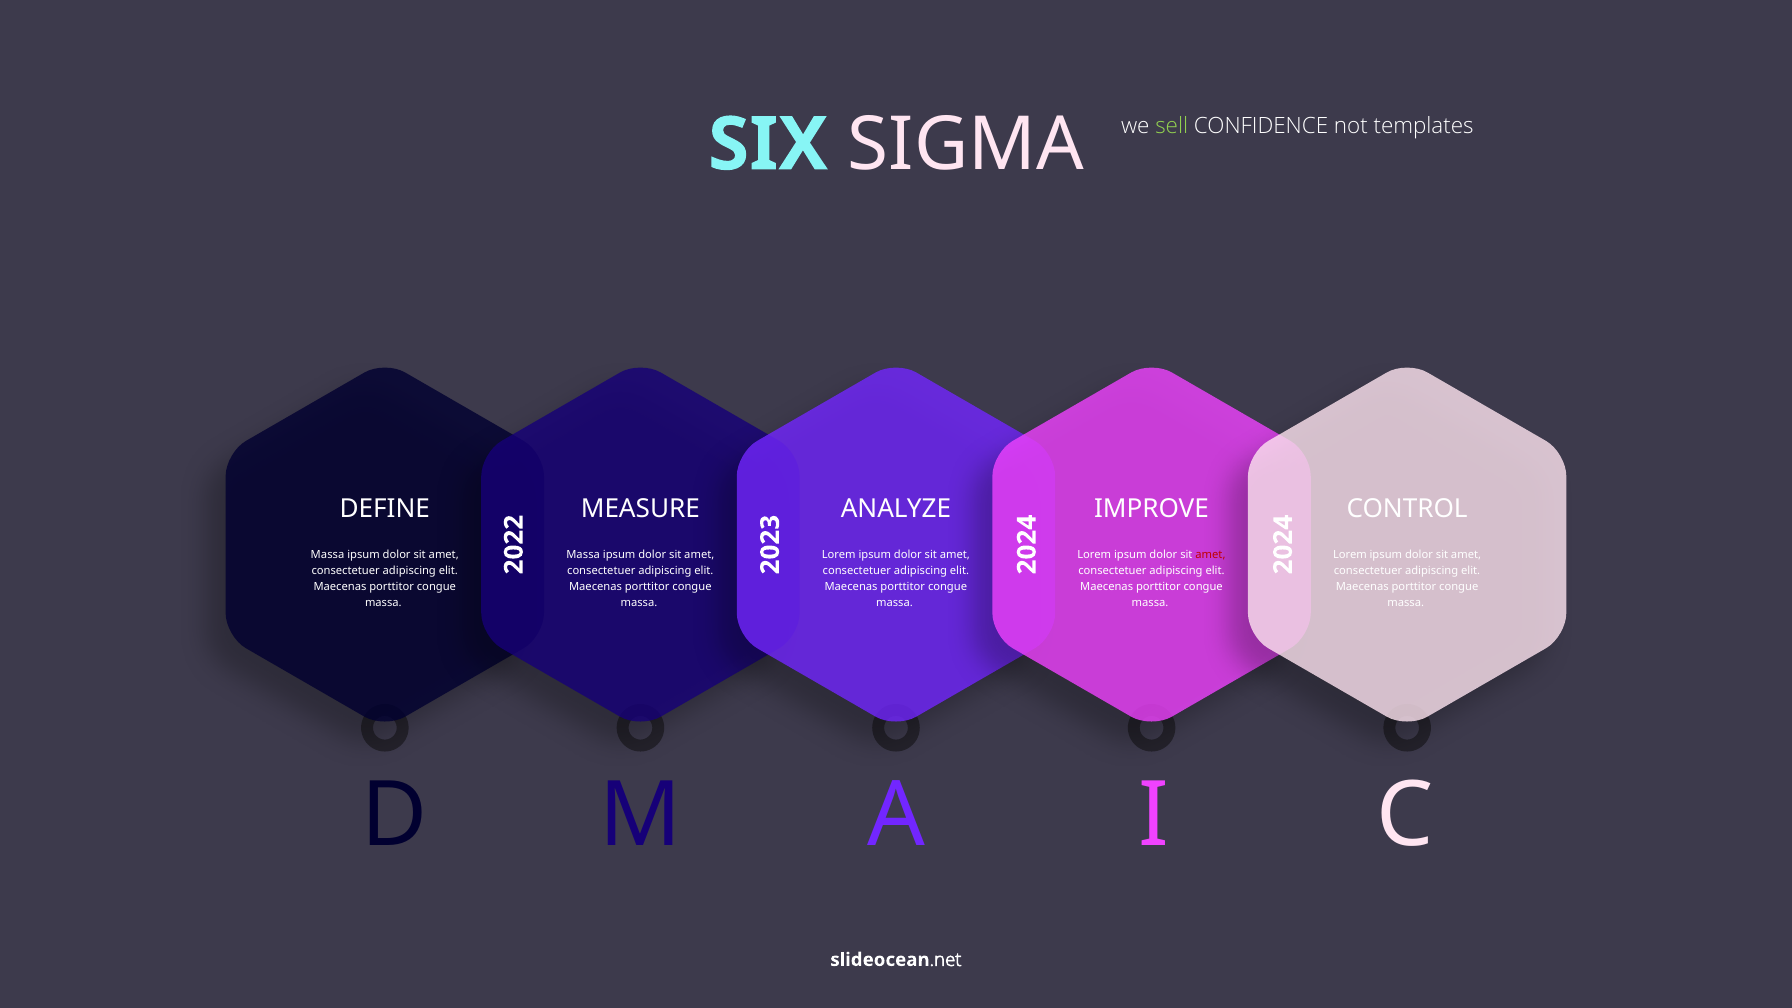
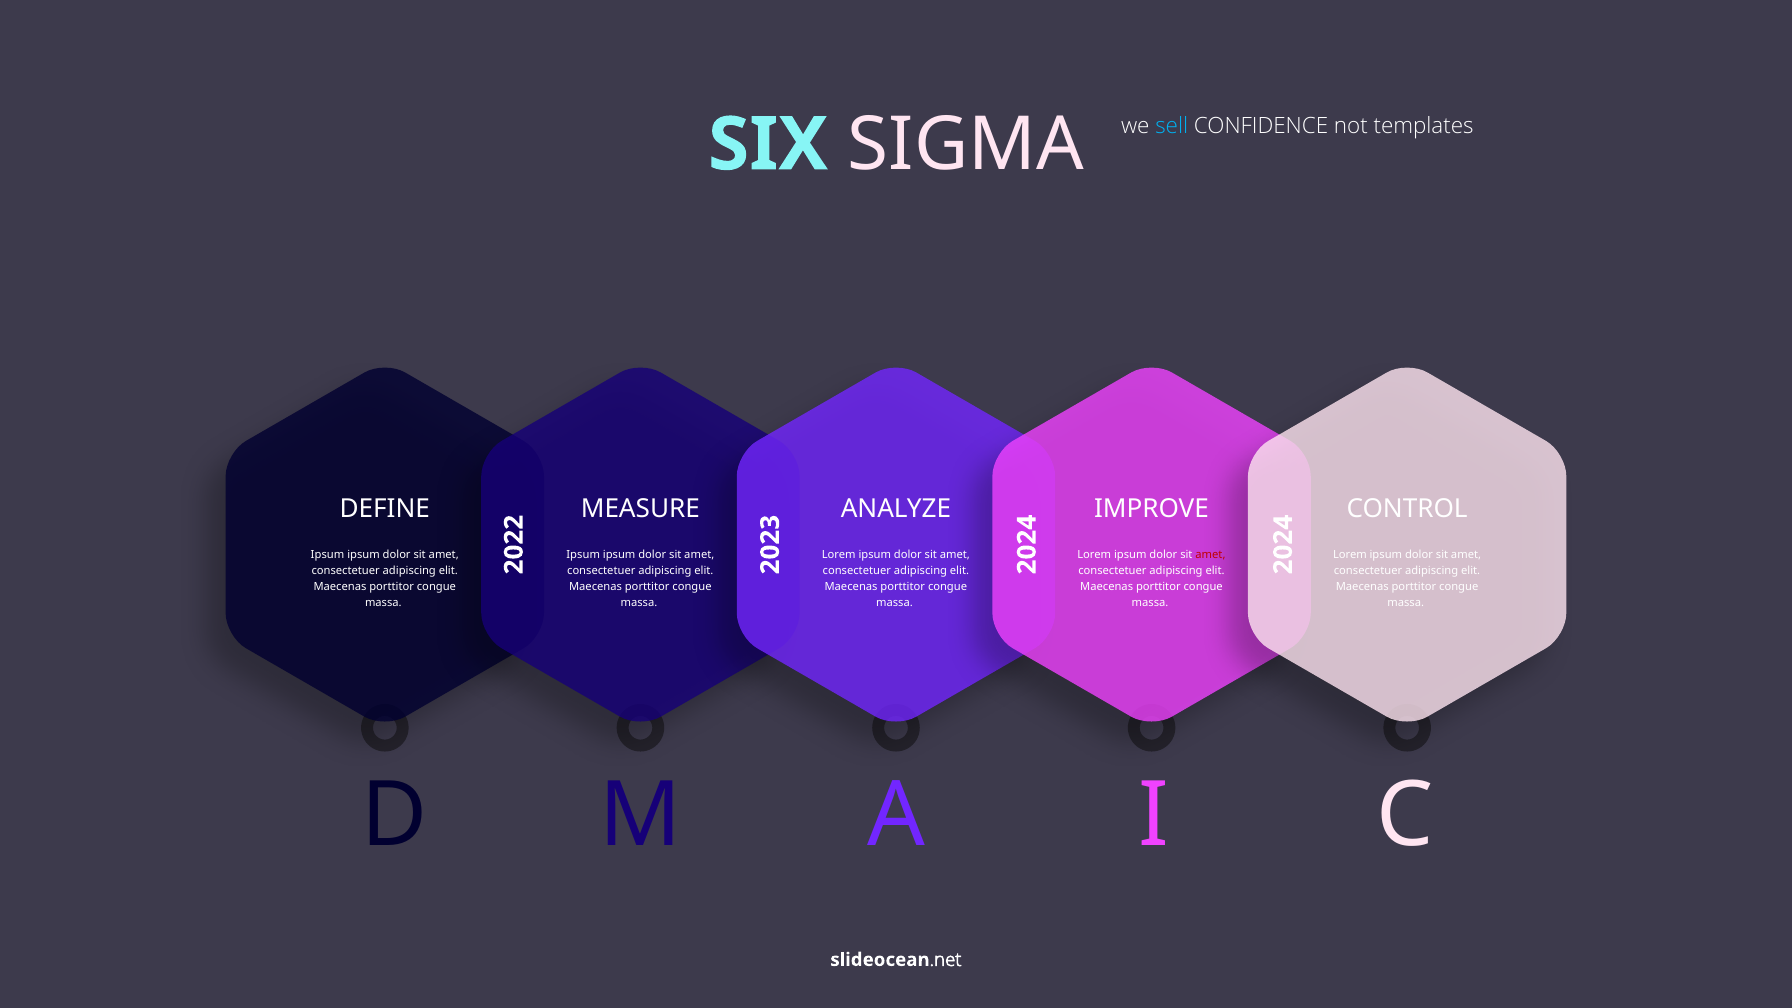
sell colour: light green -> light blue (1172, 126)
Massa: Massa -> Ipsum (328, 554)
Massa: Massa -> Ipsum (583, 554)
